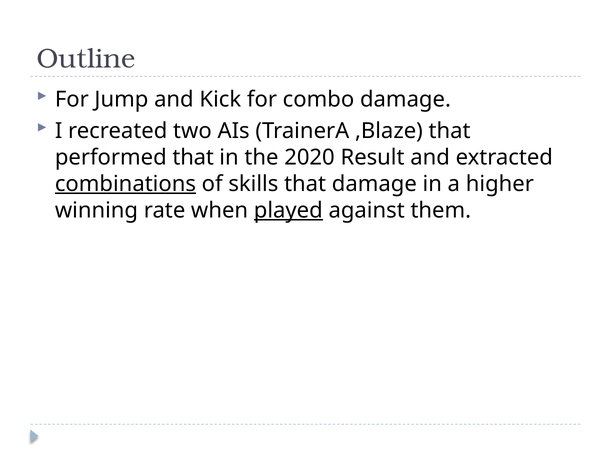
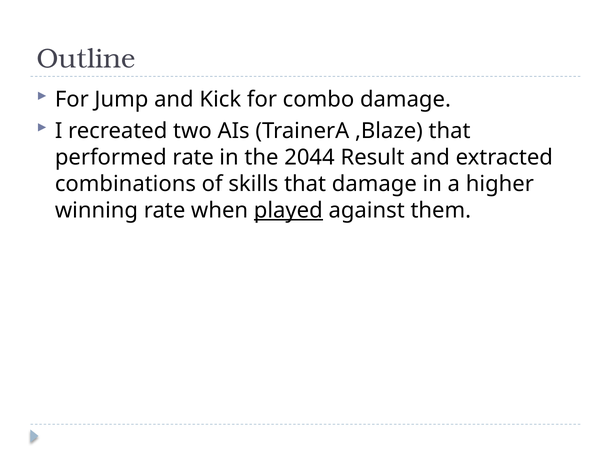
performed that: that -> rate (193, 157)
2020: 2020 -> 2044 (309, 157)
combinations underline: present -> none (125, 184)
